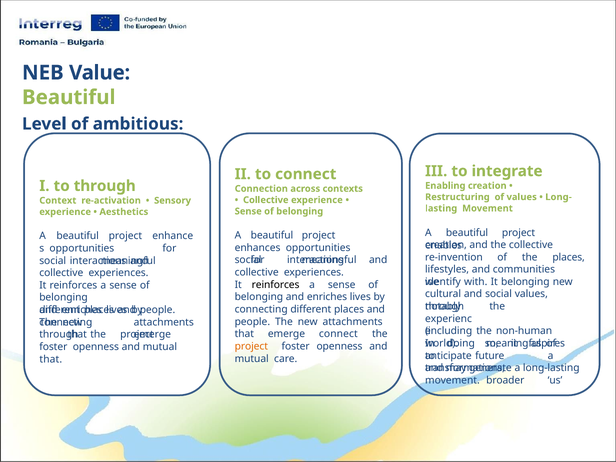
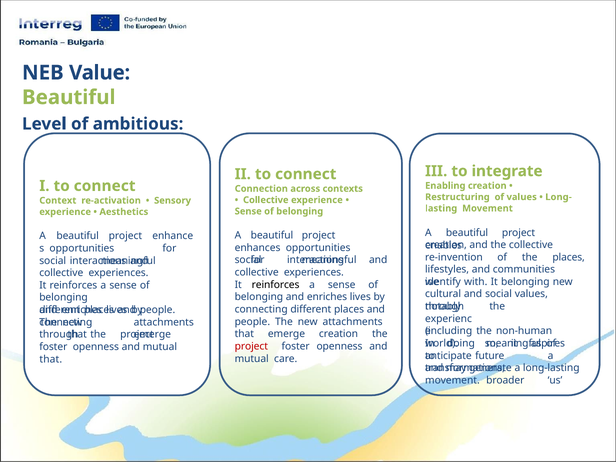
I to through: through -> connect (105, 186)
emerge connect: connect -> creation (338, 334)
project colour: orange -> red (251, 346)
